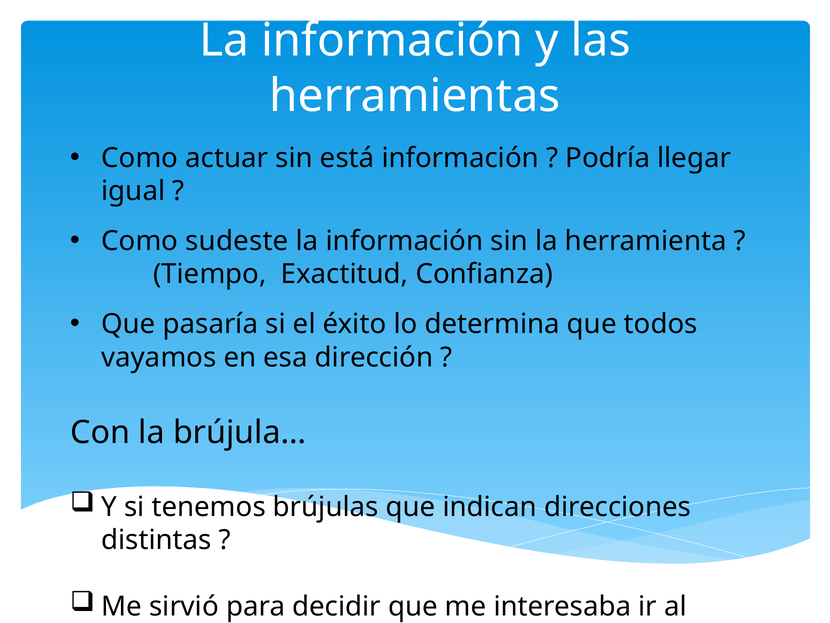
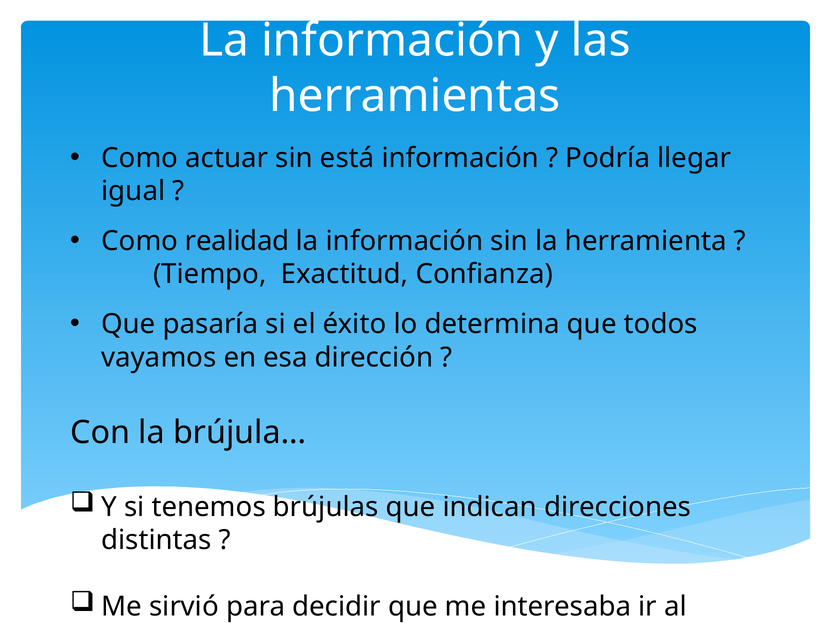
Como sudeste: sudeste -> realidad (237, 241)
